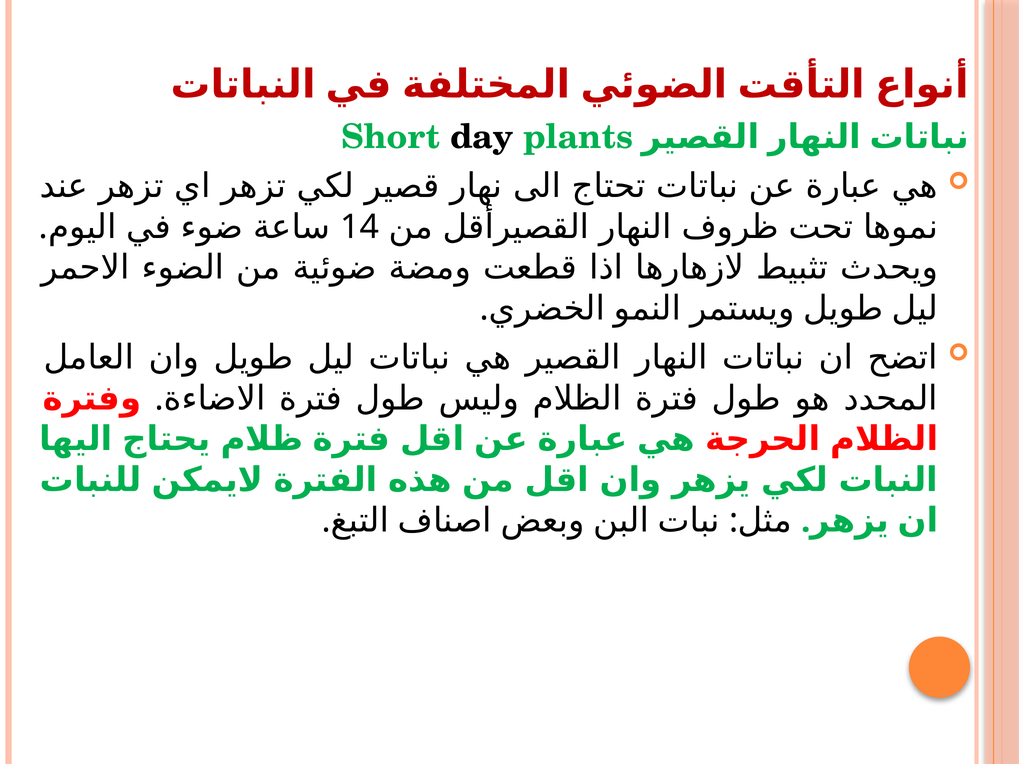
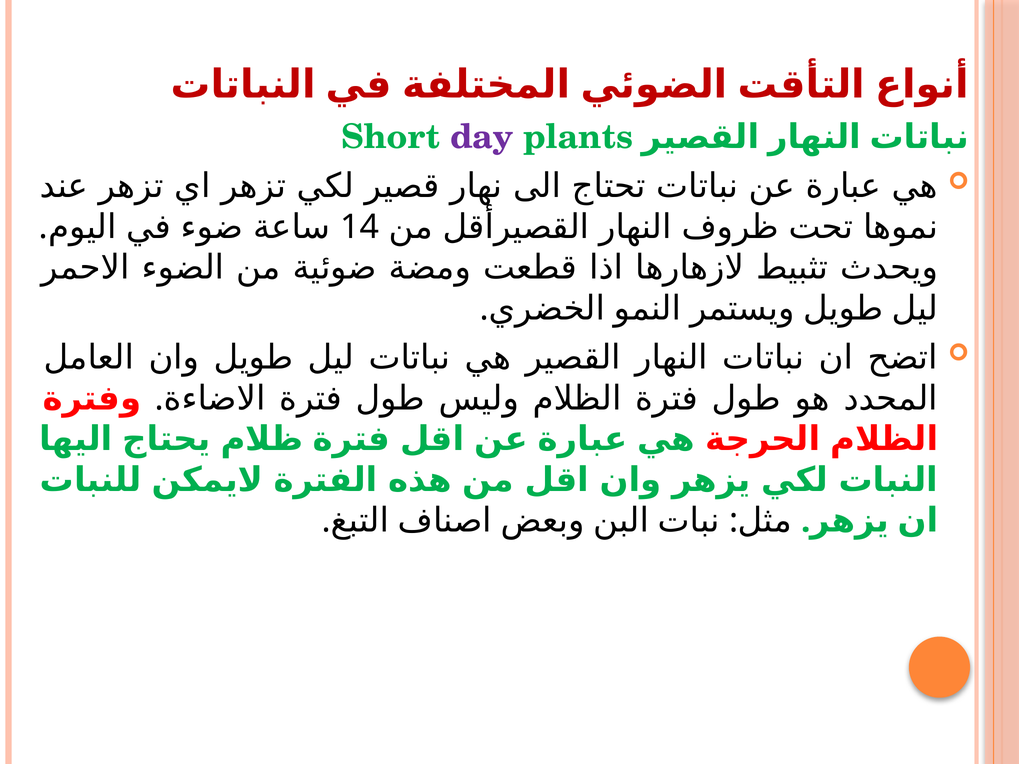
day colour: black -> purple (482, 137)
